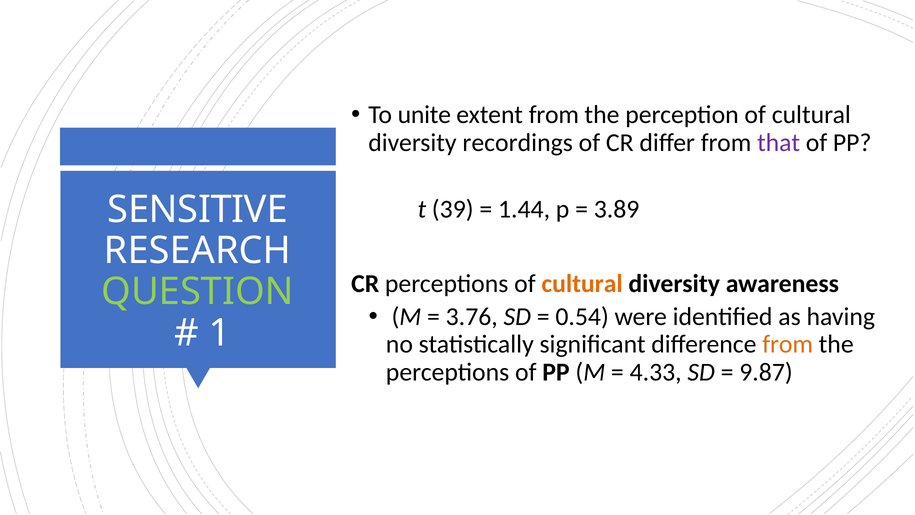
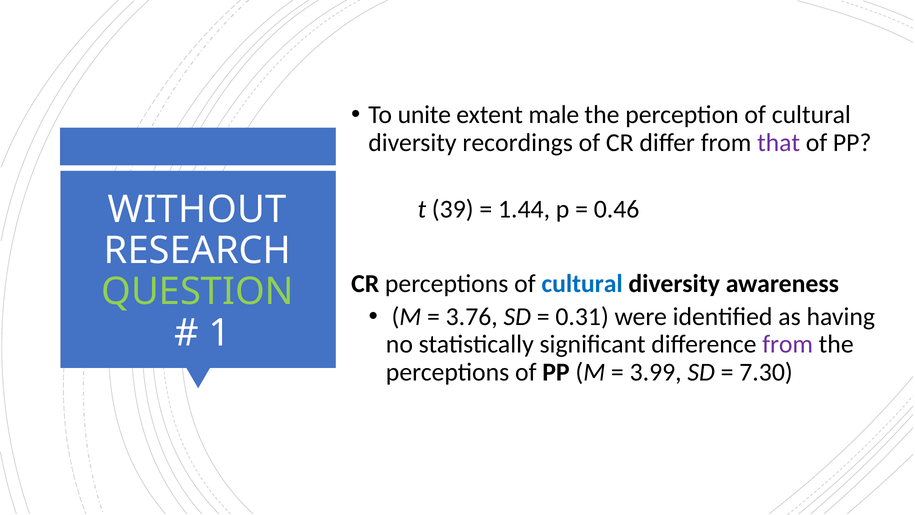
extent from: from -> male (554, 115)
3.89: 3.89 -> 0.46 (617, 209)
SENSITIVE: SENSITIVE -> WITHOUT (197, 209)
cultural colour: orange -> blue (582, 284)
0.54: 0.54 -> 0.31 (582, 316)
from colour: orange -> purple (788, 344)
4.33: 4.33 -> 3.99 (656, 372)
9.87: 9.87 -> 7.30 (766, 372)
